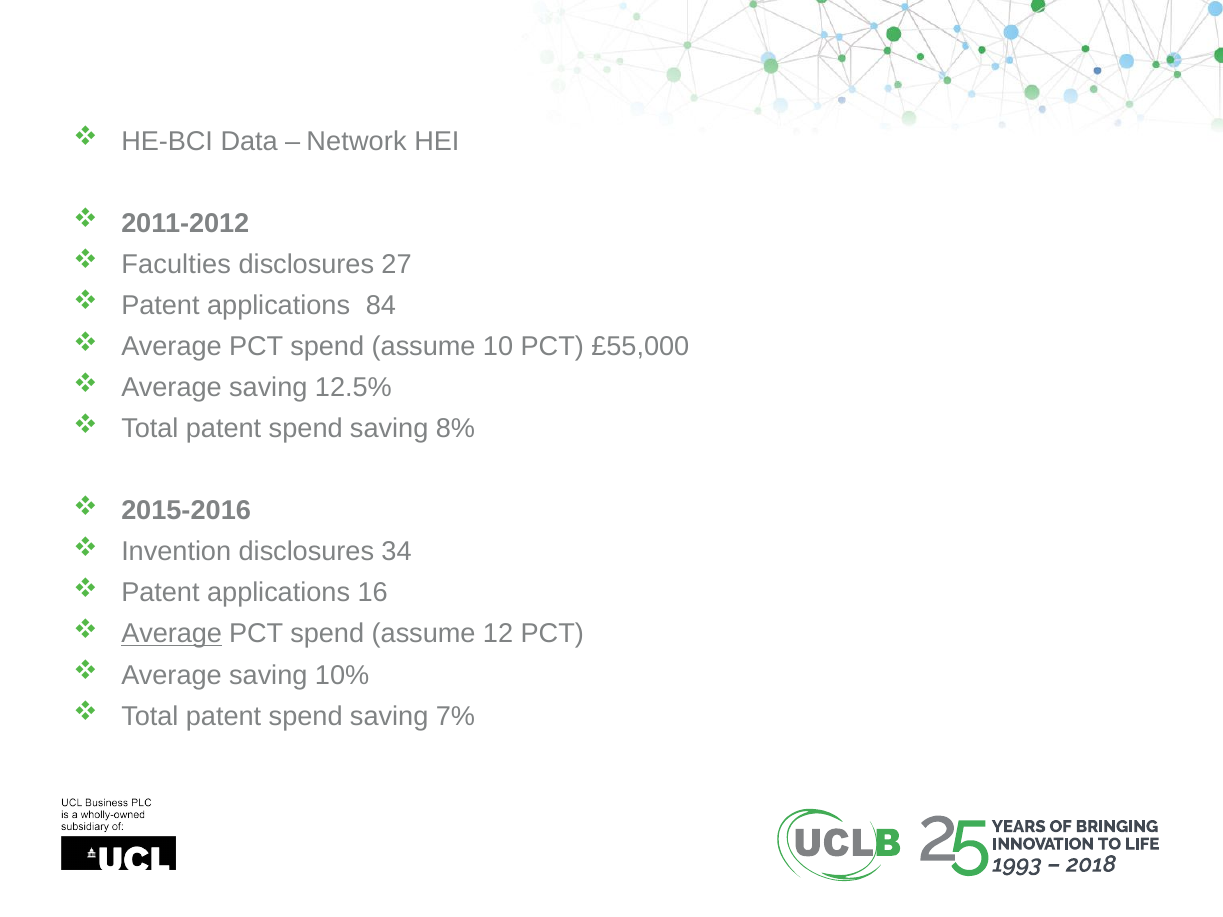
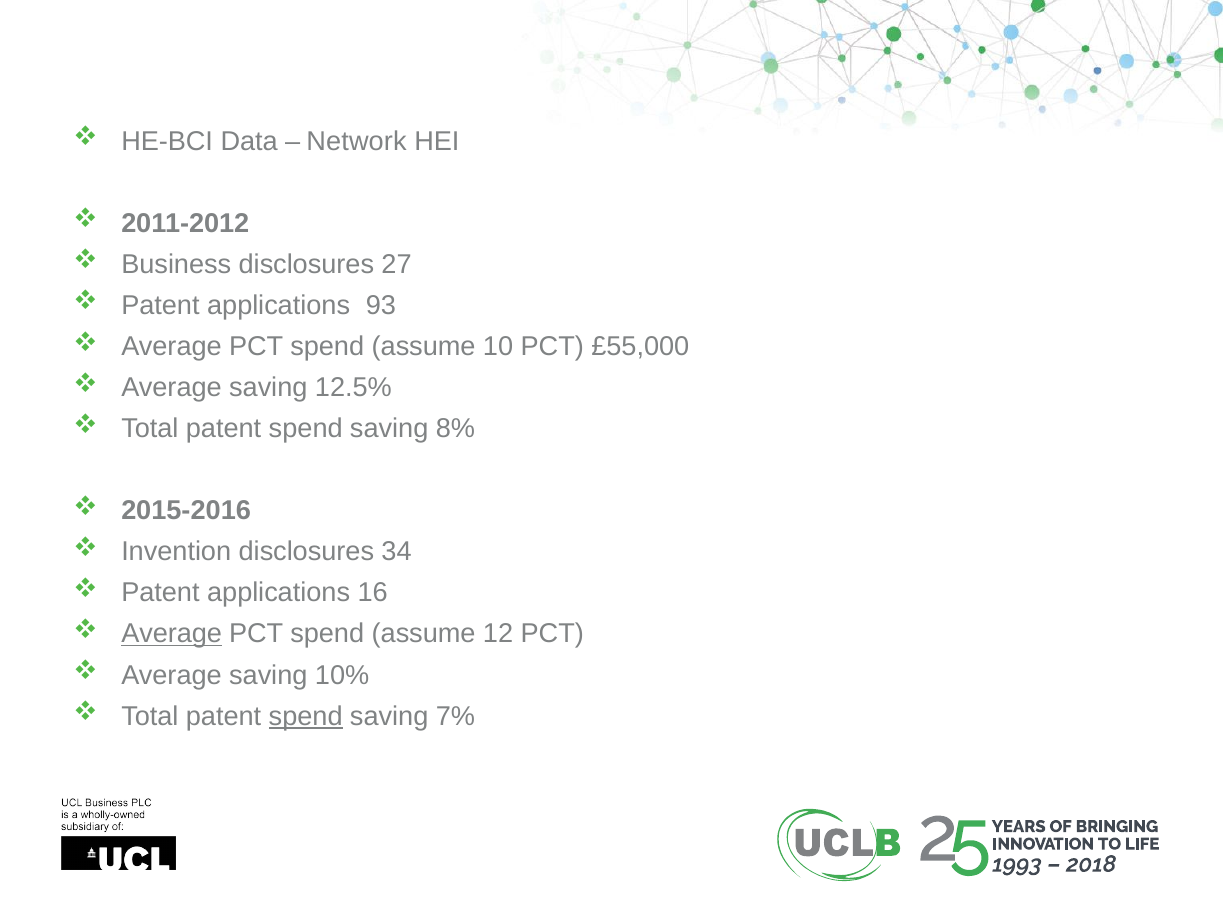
Faculties: Faculties -> Business (176, 265)
84: 84 -> 93 (381, 306)
spend underline: none -> present (306, 716)
